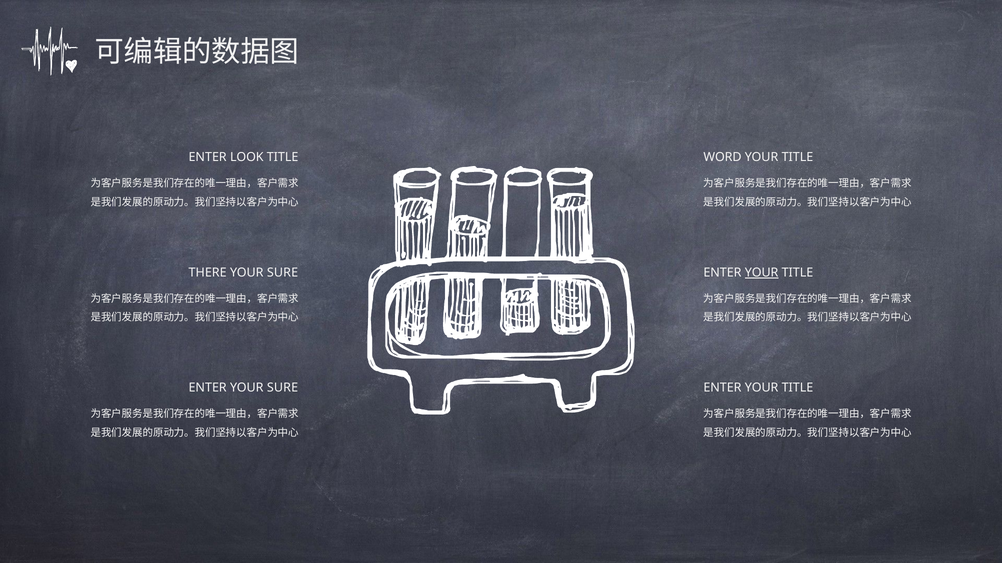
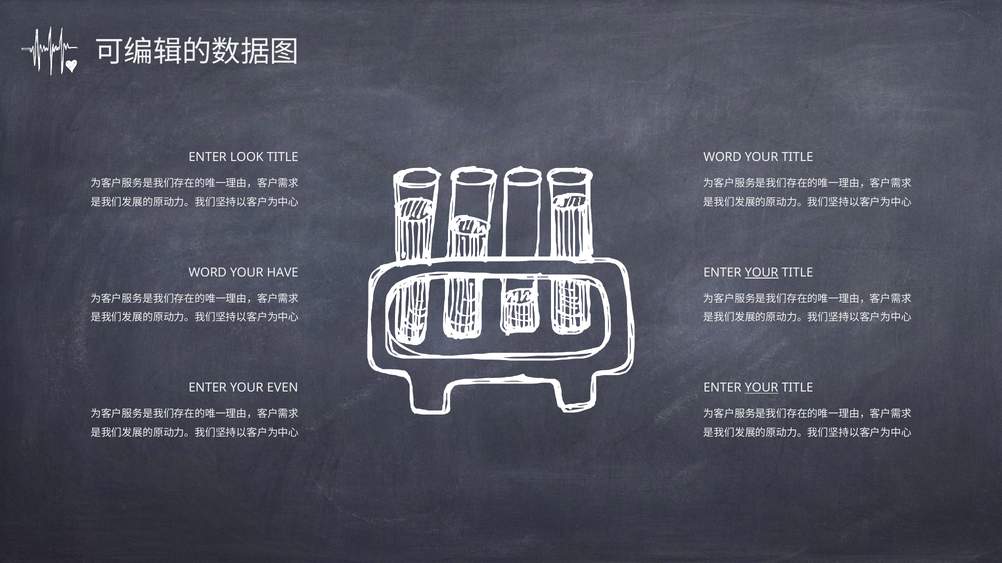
THERE: THERE -> WORD (208, 273)
SURE: SURE -> HAVE (283, 273)
ENTER YOUR SURE: SURE -> EVEN (283, 388)
YOUR underline: none -> present (762, 388)
